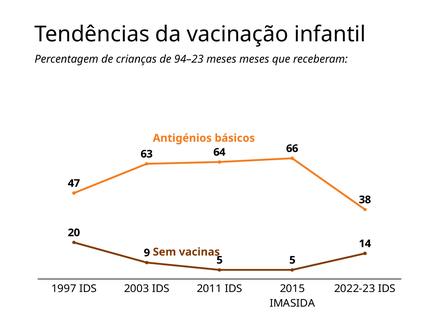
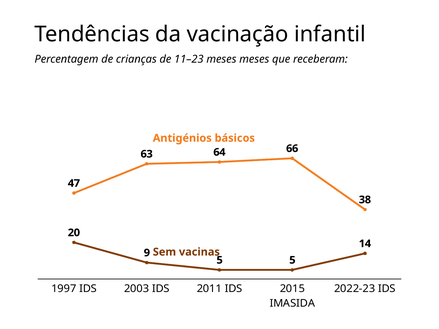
94–23: 94–23 -> 11–23 (189, 59)
